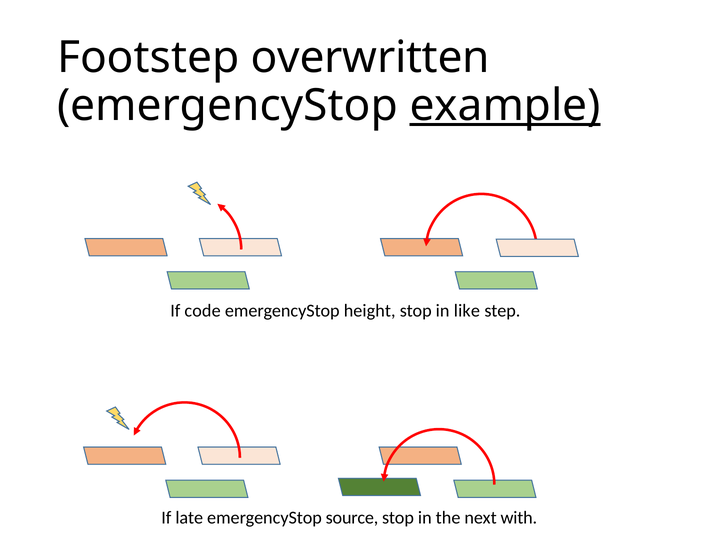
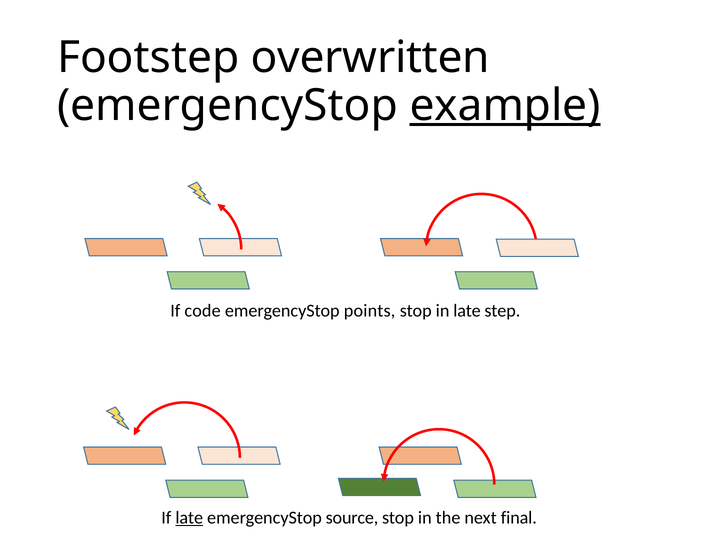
height: height -> points (370, 310)
in like: like -> late (467, 310)
late underline: none -> present (189, 517)
with: with -> final (519, 517)
